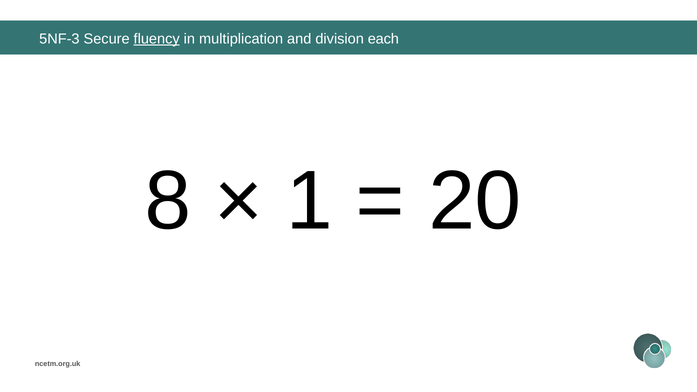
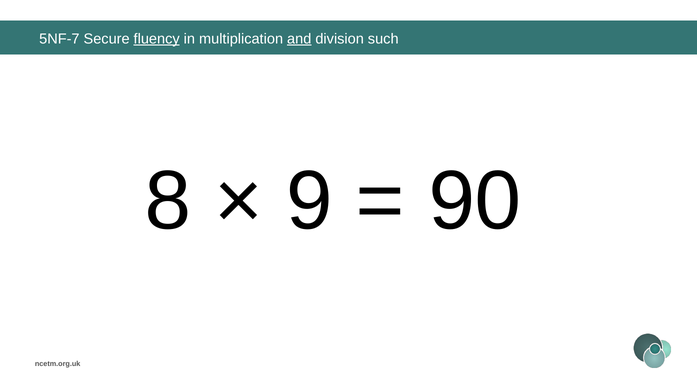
5NF-3: 5NF-3 -> 5NF-7 (59, 39)
and underline: none -> present (299, 39)
each: each -> such (383, 39)
1: 1 -> 9 (309, 201)
20: 20 -> 90 (475, 201)
